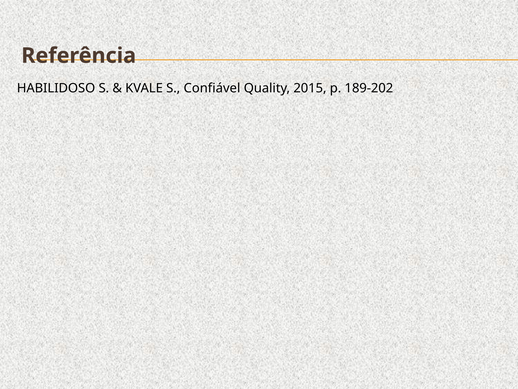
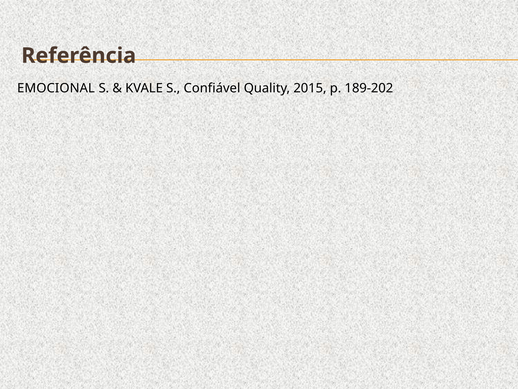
HABILIDOSO: HABILIDOSO -> EMOCIONAL (56, 88)
